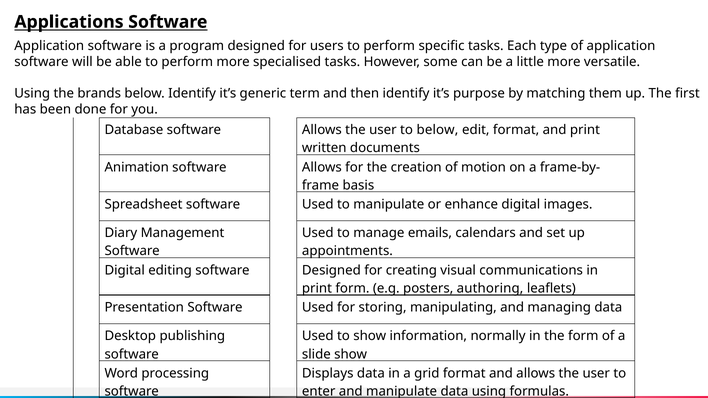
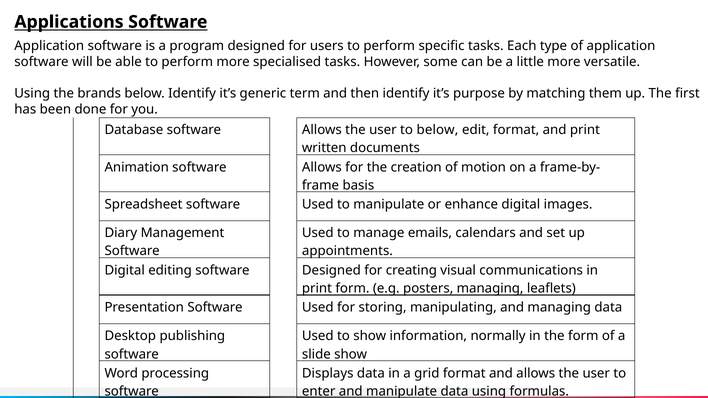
posters authoring: authoring -> managing (490, 288)
